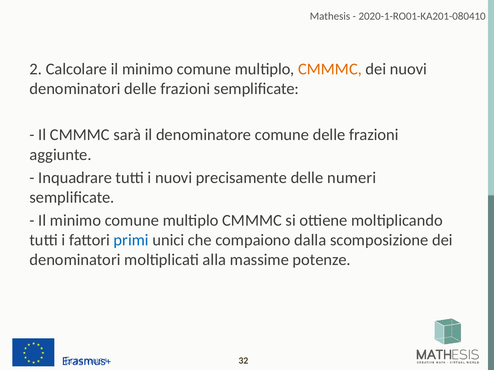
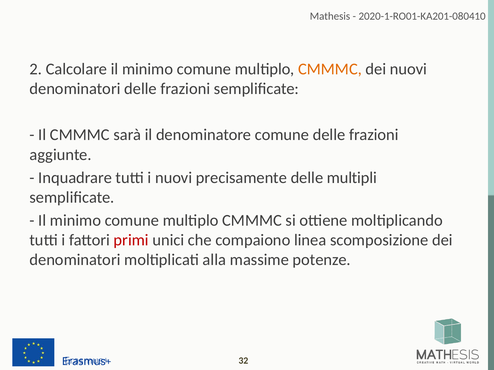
numeri: numeri -> multipli (352, 178)
primi colour: blue -> red (131, 240)
dalla: dalla -> linea (310, 240)
